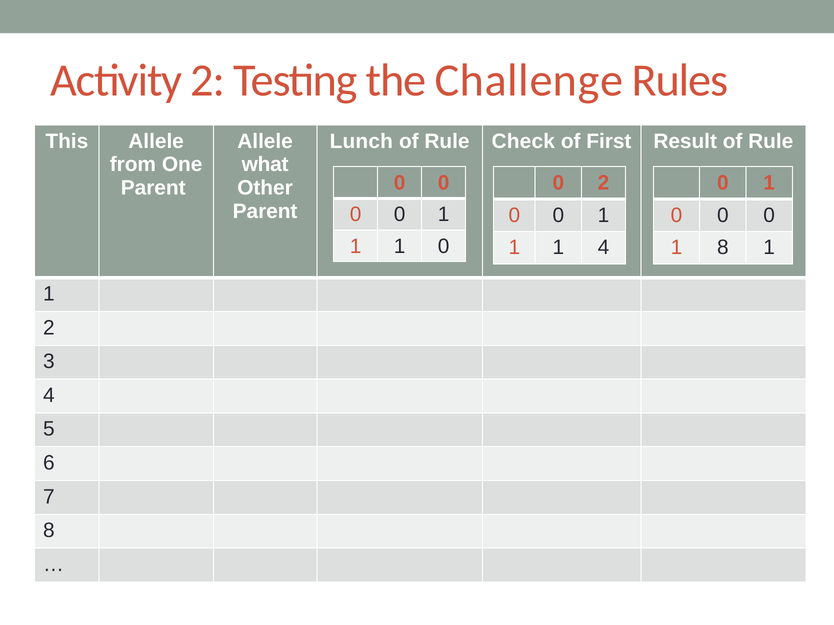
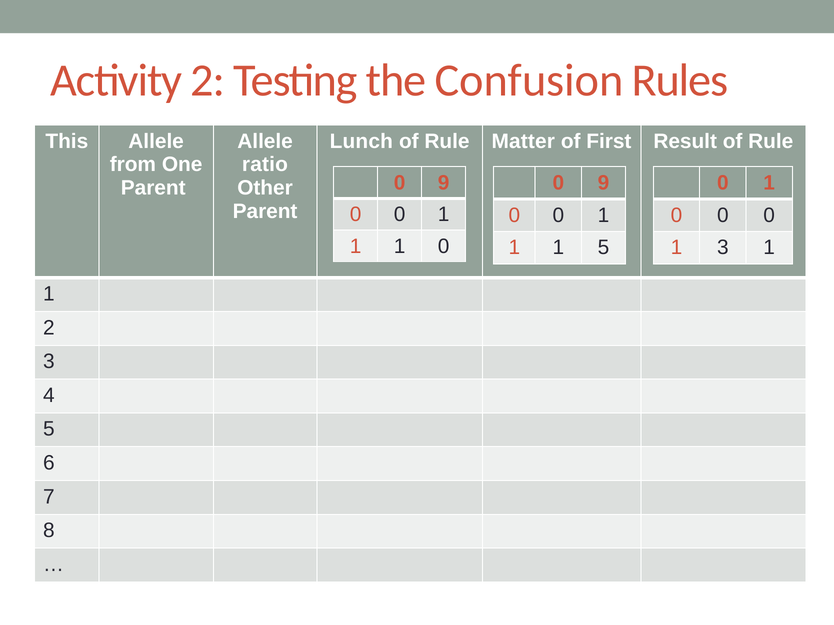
Challenge: Challenge -> Confusion (529, 80)
Check: Check -> Matter (523, 141)
what: what -> ratio (265, 165)
0: 0 -> 9 (444, 183)
2: 2 -> 9 (604, 183)
1 4: 4 -> 5 (604, 248)
1 8: 8 -> 3 (723, 248)
